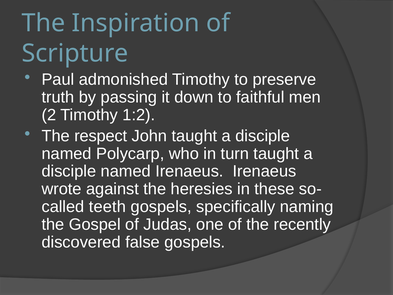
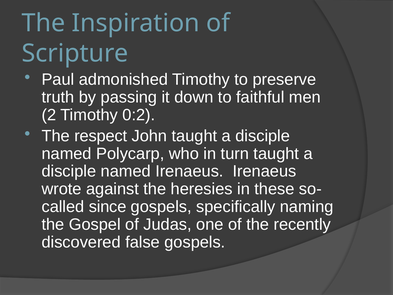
1:2: 1:2 -> 0:2 (139, 115)
teeth: teeth -> since (108, 207)
